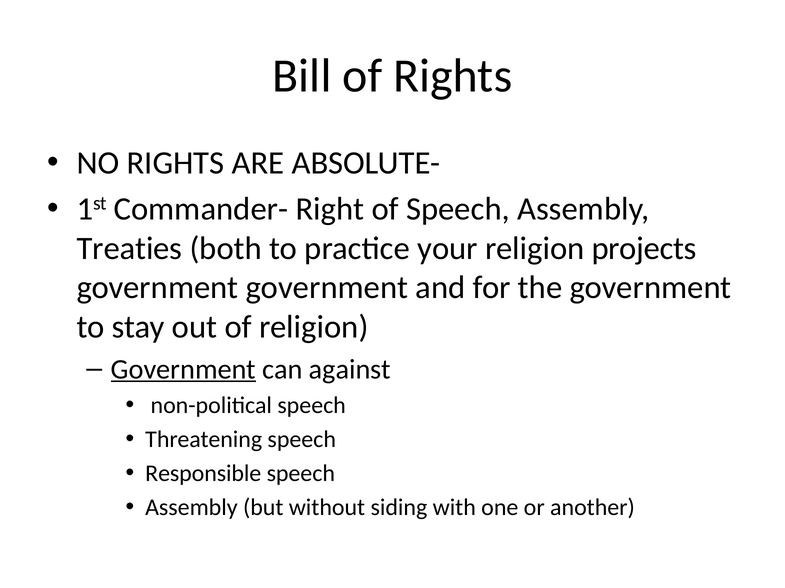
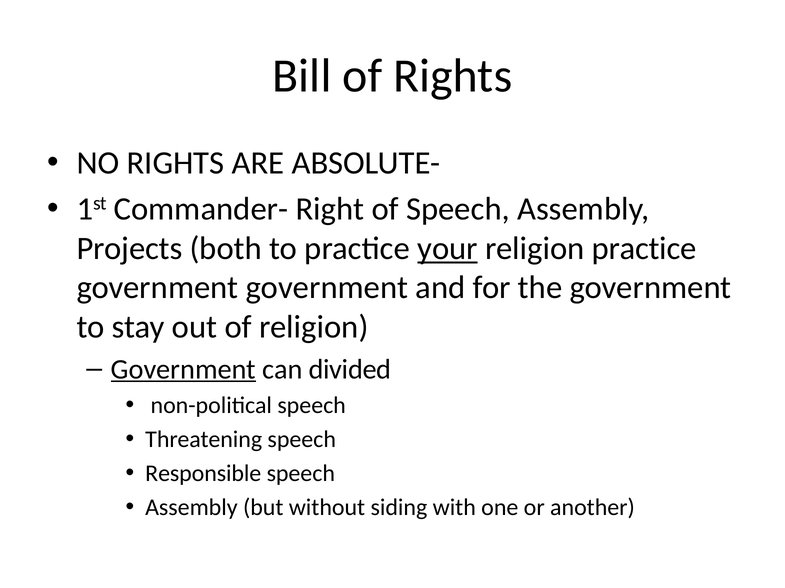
Treaties: Treaties -> Projects (129, 249)
your underline: none -> present (448, 249)
religion projects: projects -> practice (644, 249)
against: against -> divided (350, 370)
